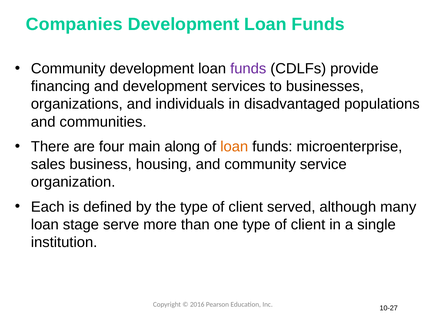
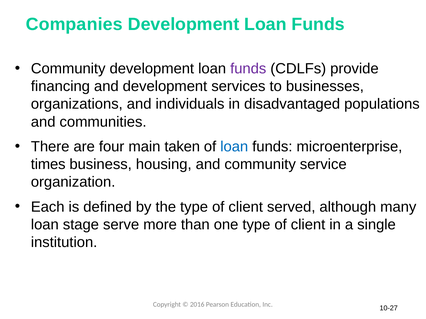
along: along -> taken (182, 147)
loan colour: orange -> blue (234, 147)
sales: sales -> times (48, 165)
